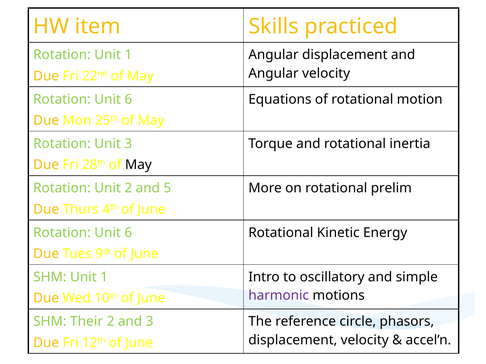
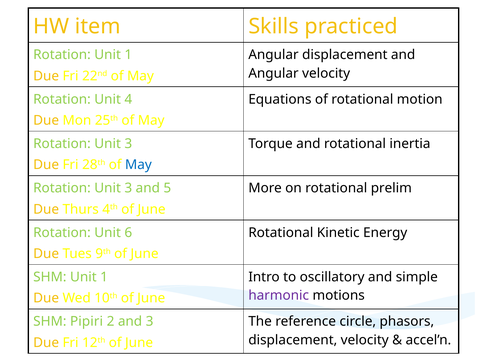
6: 6 -> 4 (128, 99)
May colour: black -> blue (138, 165)
2: 2 -> 3 (128, 188)
Their: Their -> Pipiri (87, 322)
